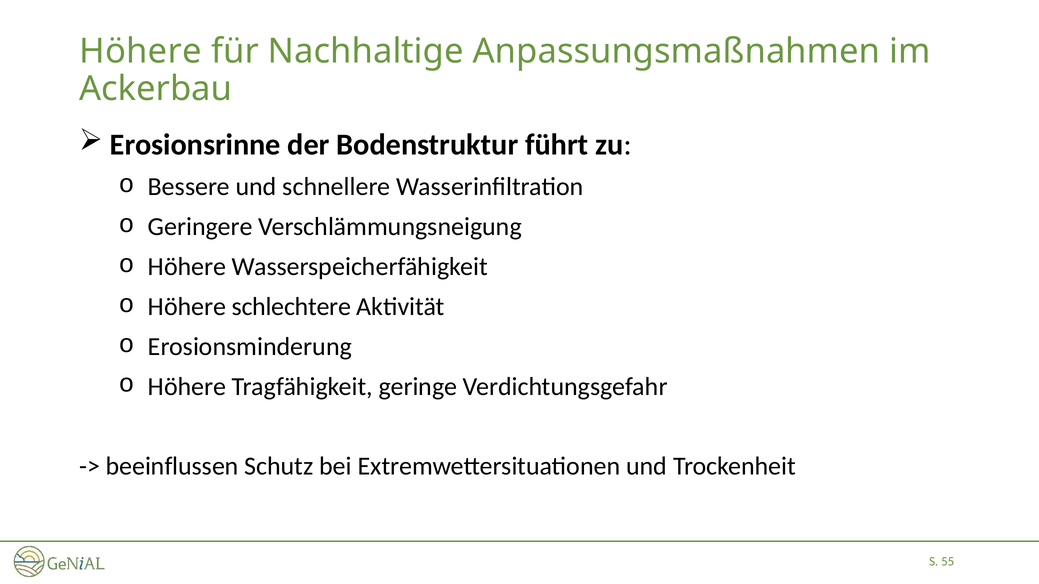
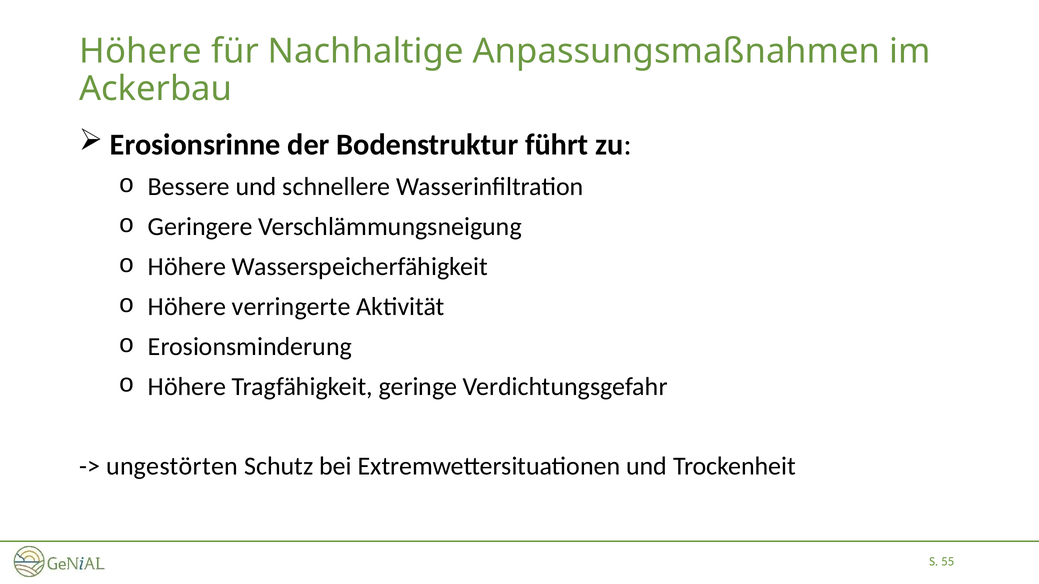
schlechtere: schlechtere -> verringerte (291, 307)
beeinflussen: beeinflussen -> ungestörten (172, 467)
